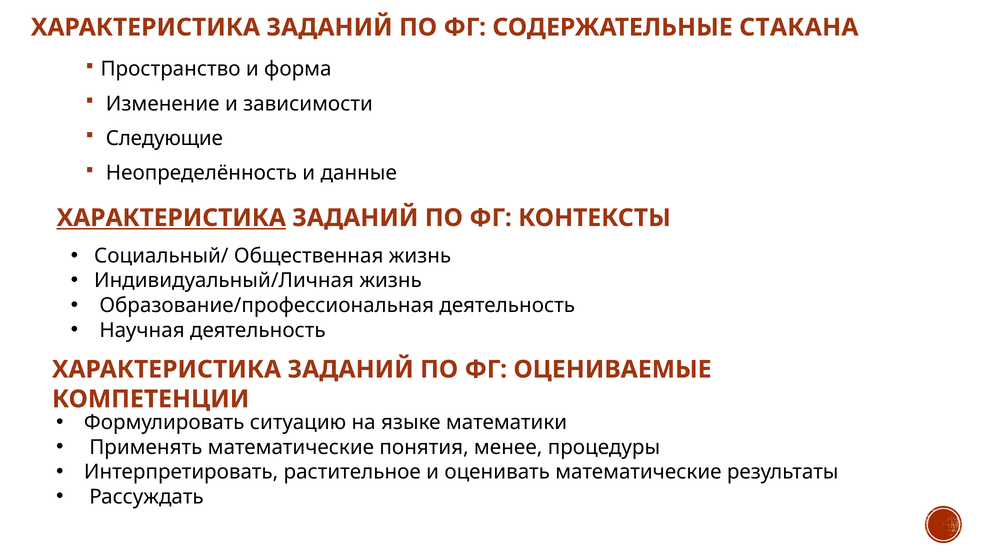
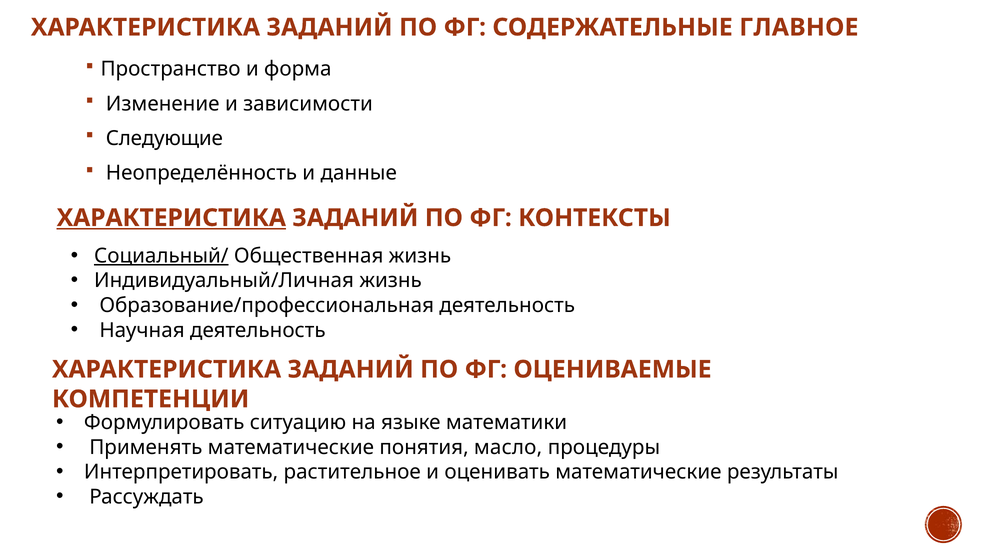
СТАКАНА: СТАКАНА -> ГЛАВНОЕ (799, 27)
Социальный/ underline: none -> present (161, 256)
менее: менее -> масло (508, 447)
